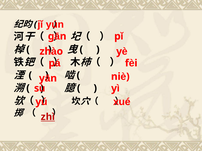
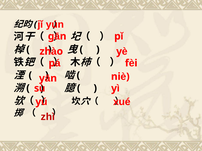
zhì underline: present -> none (48, 117)
